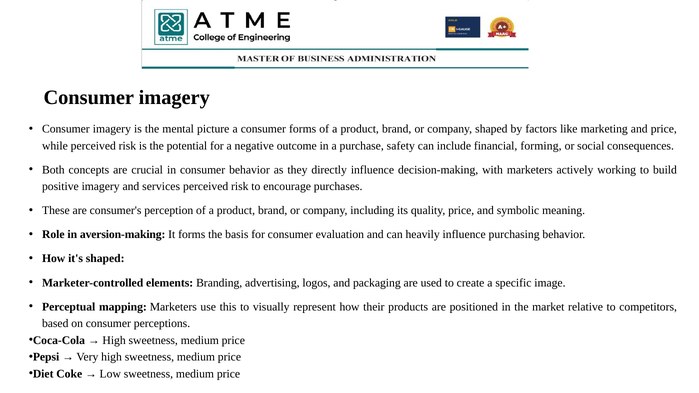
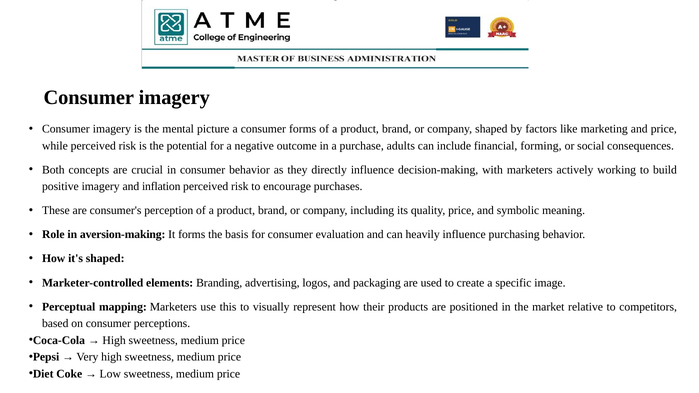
safety: safety -> adults (401, 146)
services: services -> inflation (161, 187)
